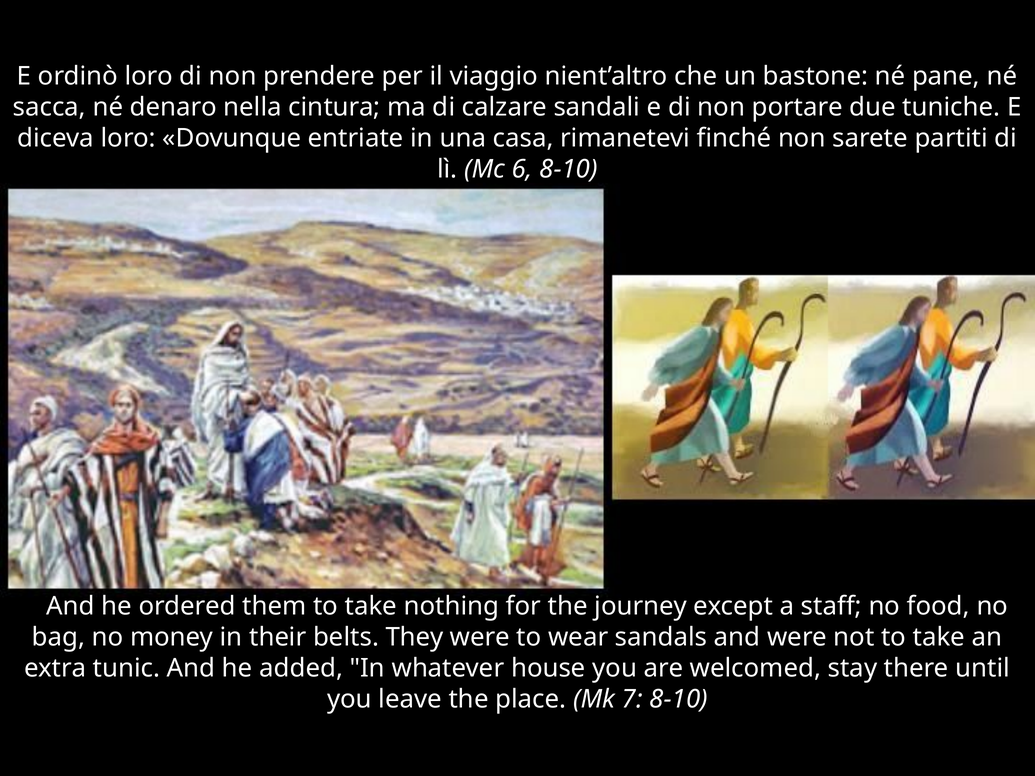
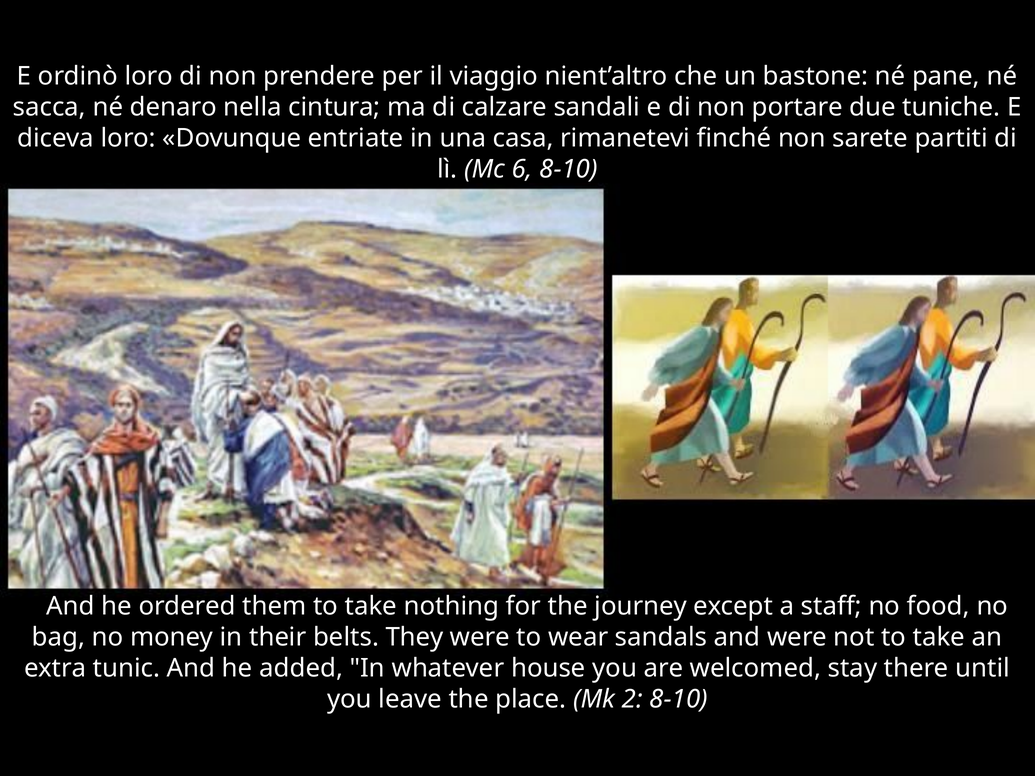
7: 7 -> 2 (632, 699)
